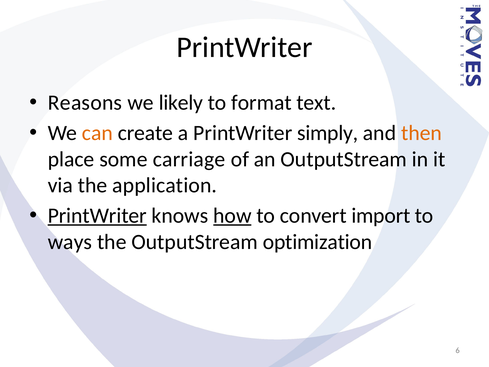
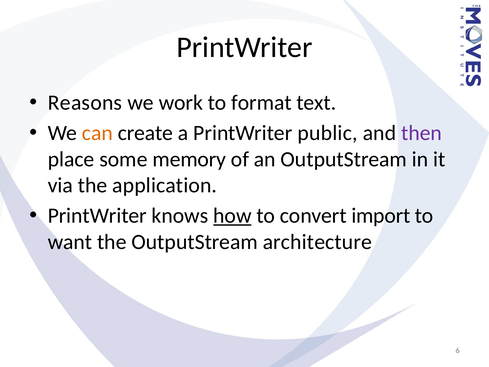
likely: likely -> work (181, 103)
simply: simply -> public (327, 133)
then colour: orange -> purple (422, 133)
carriage: carriage -> memory (189, 159)
PrintWriter underline: present -> none (97, 216)
ways: ways -> want (70, 242)
optimization: optimization -> architecture (317, 242)
